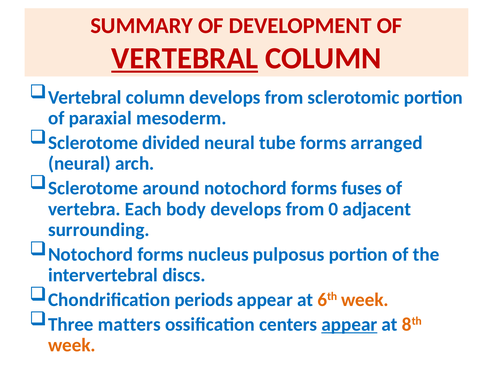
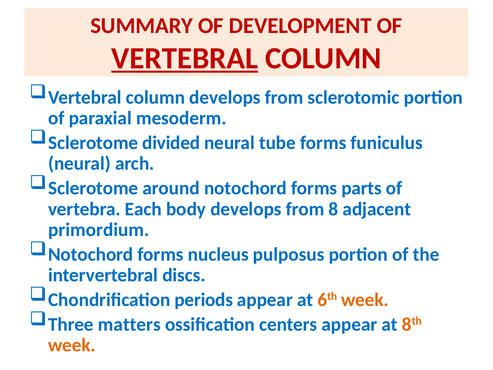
arranged: arranged -> funiculus (387, 143)
fuses: fuses -> parts (362, 188)
0: 0 -> 8 (333, 209)
surrounding: surrounding -> primordium (99, 230)
appear underline: present -> none (349, 324)
